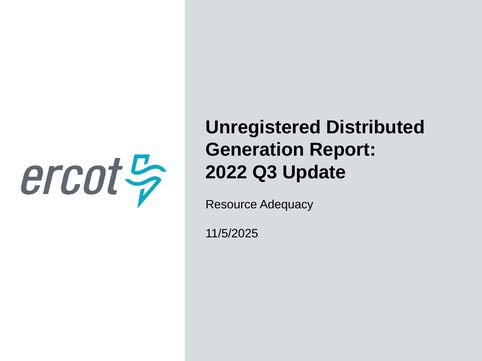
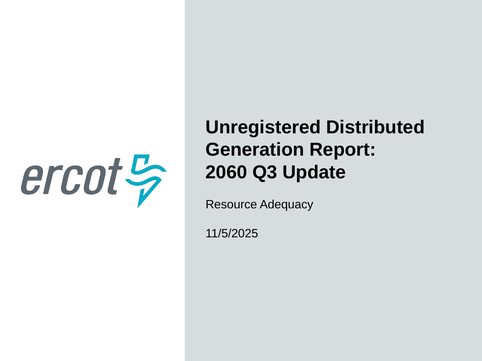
2022: 2022 -> 2060 (226, 172)
